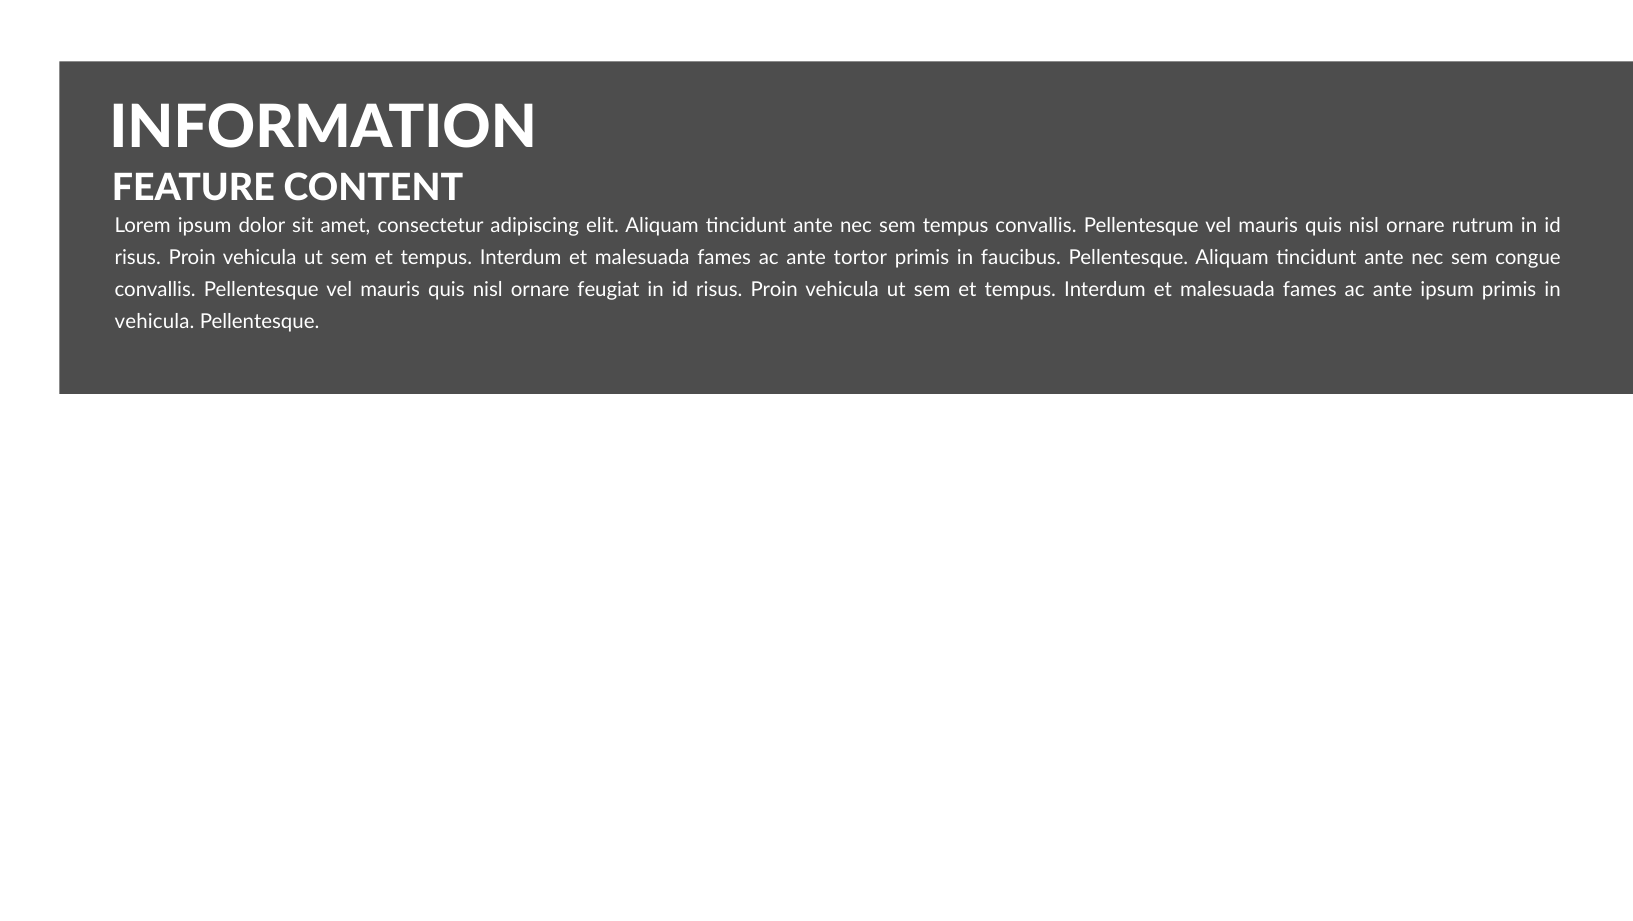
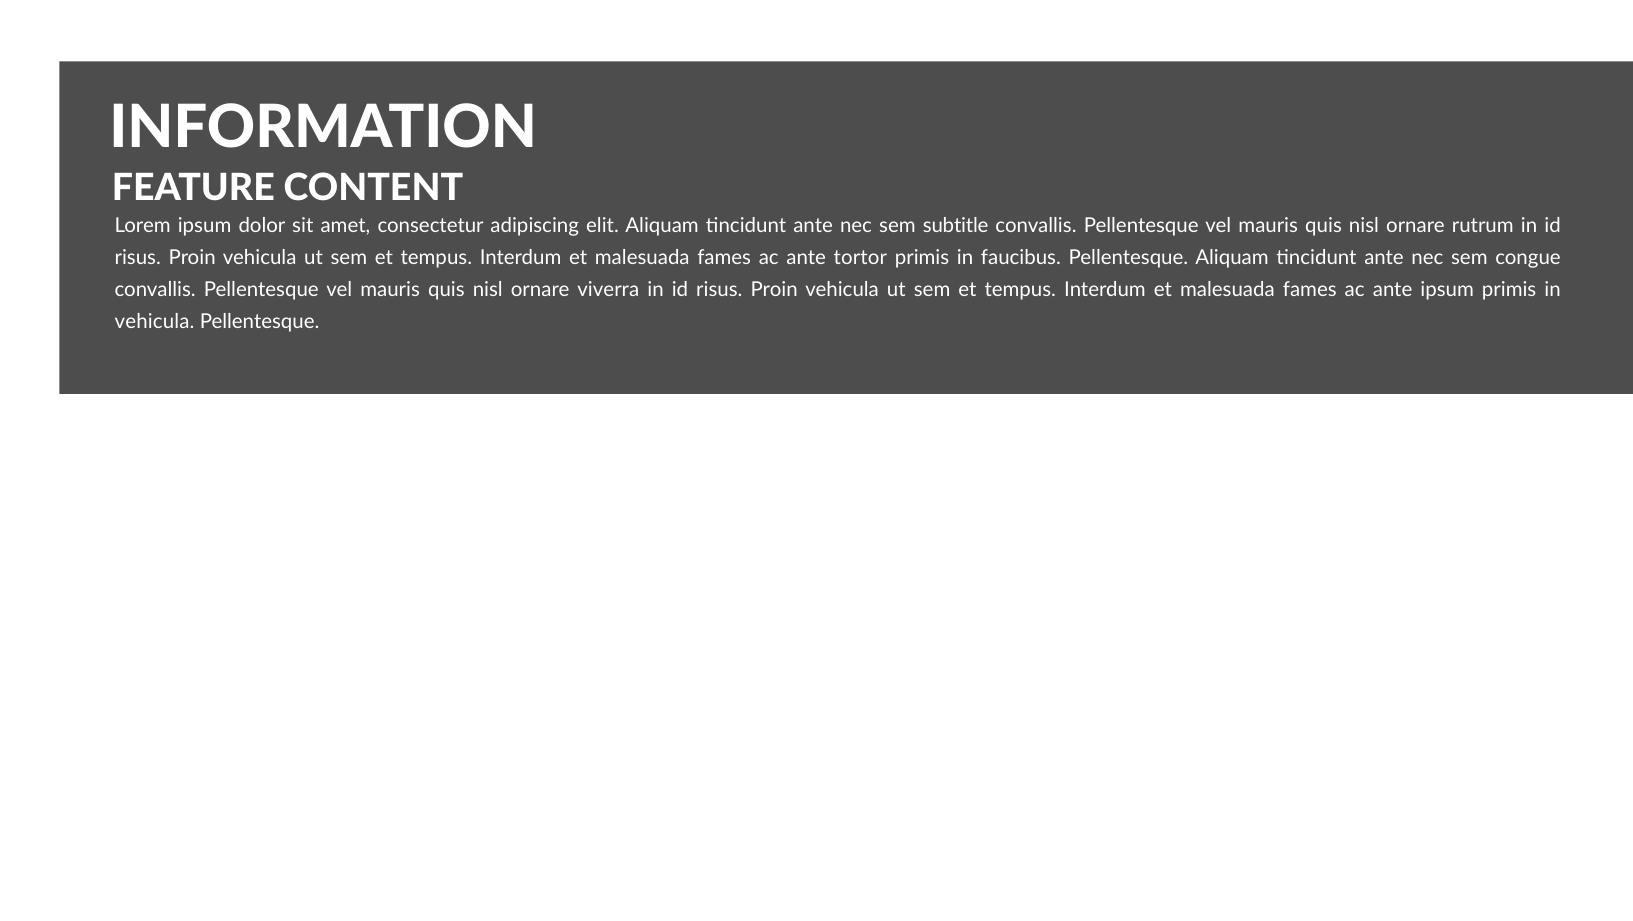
sem tempus: tempus -> subtitle (956, 226)
feugiat: feugiat -> viverra (608, 290)
